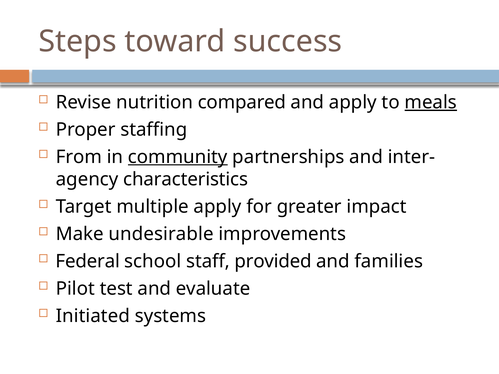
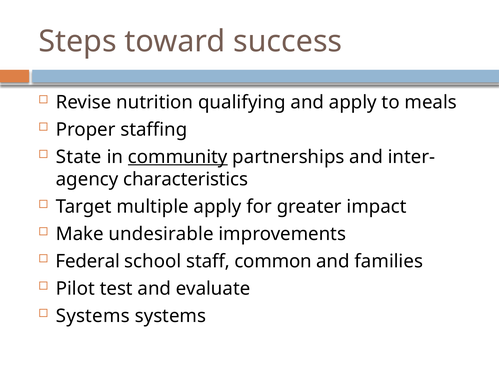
compared: compared -> qualifying (242, 102)
meals underline: present -> none (431, 102)
From: From -> State (79, 157)
provided: provided -> common (273, 261)
Initiated: Initiated -> Systems (93, 316)
